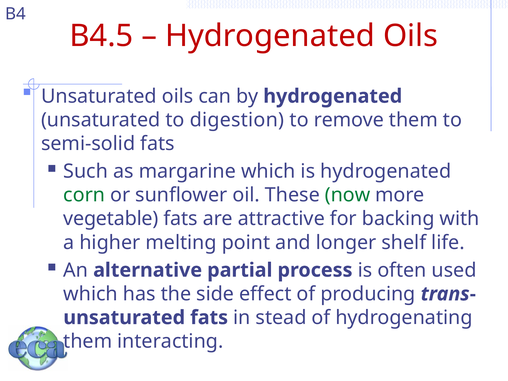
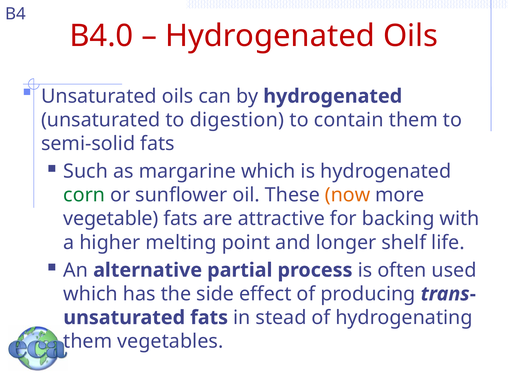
B4.5: B4.5 -> B4.0 (101, 36)
remove: remove -> contain (349, 120)
now colour: green -> orange (348, 195)
interacting: interacting -> vegetables (170, 341)
